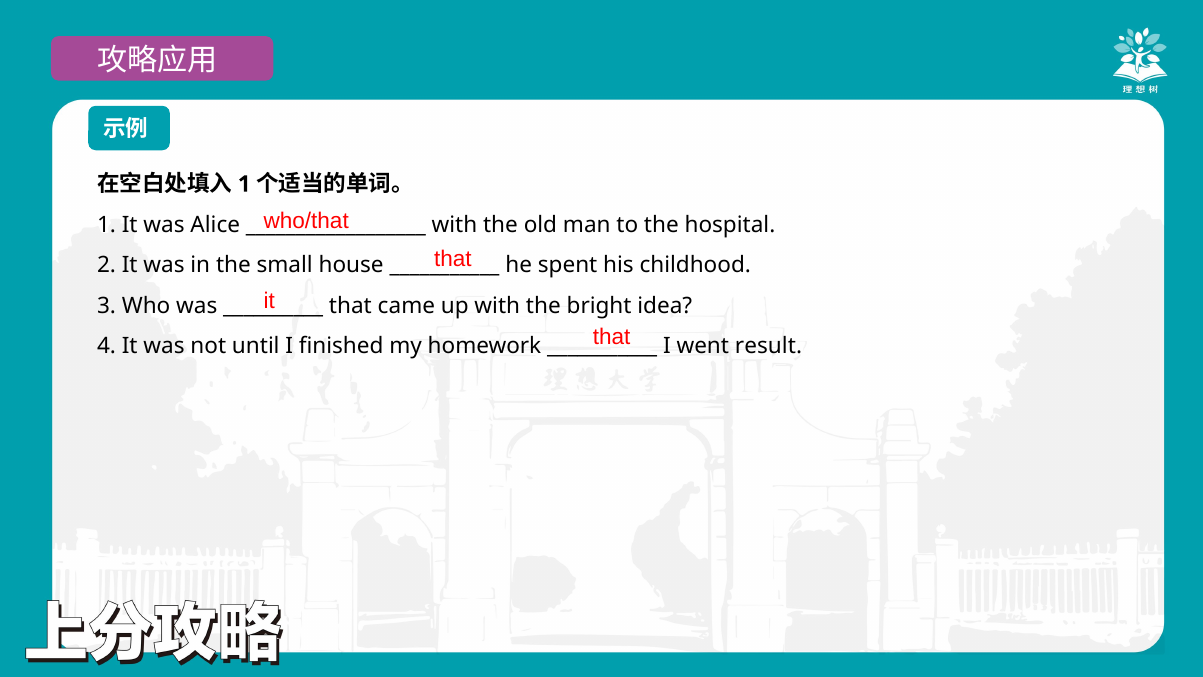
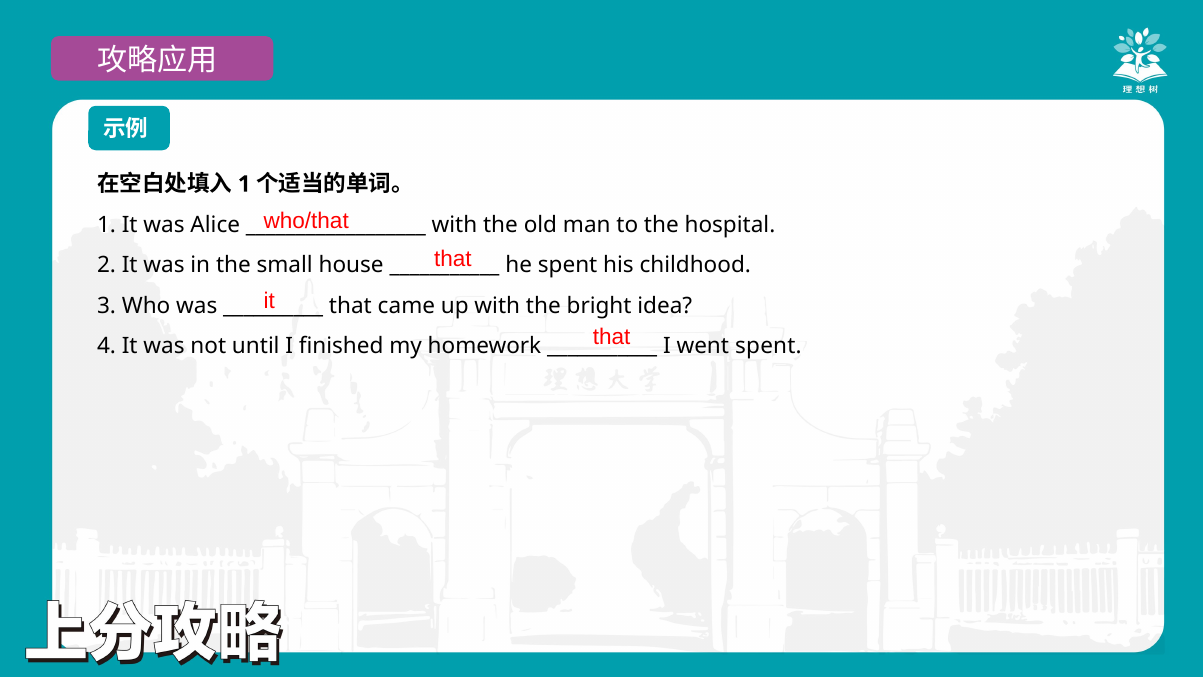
went result: result -> spent (768, 346)
